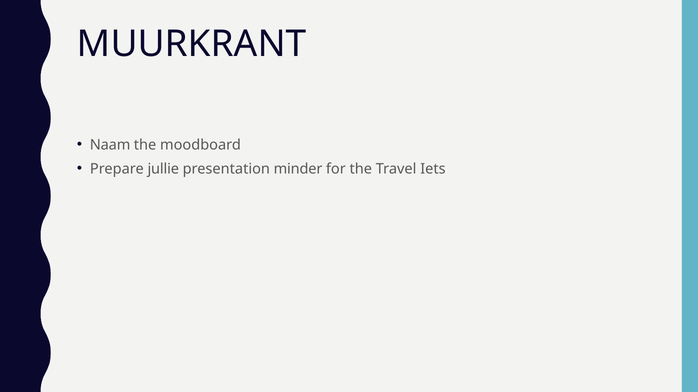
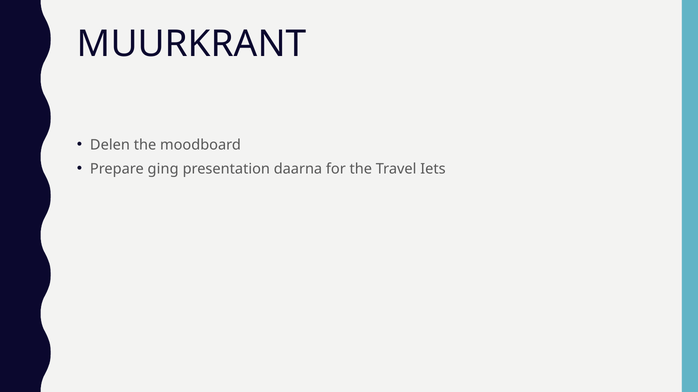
Naam: Naam -> Delen (110, 145)
jullie: jullie -> ging (163, 169)
minder: minder -> daarna (298, 169)
